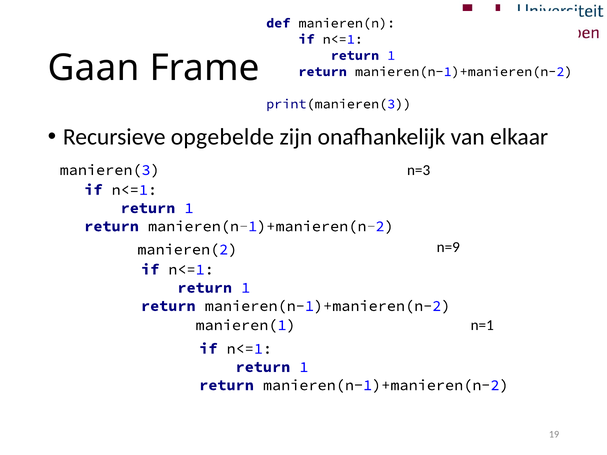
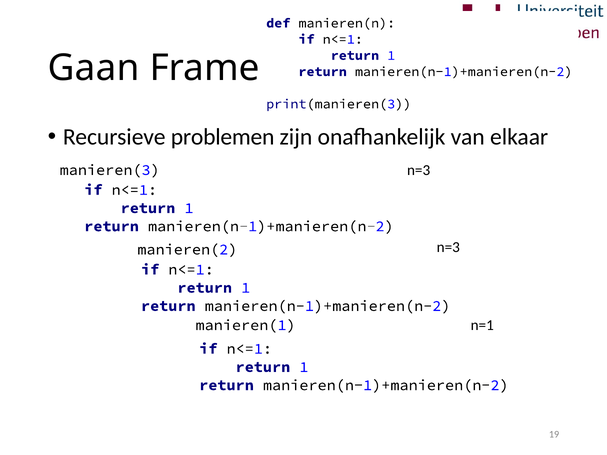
opgebelde: opgebelde -> problemen (223, 137)
n=9: n=9 -> n=3 (448, 248)
